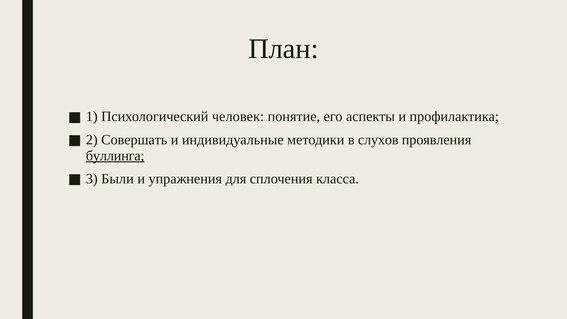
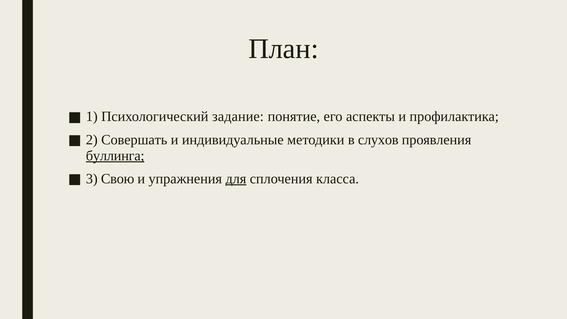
человек: человек -> задание (238, 117)
Были: Были -> Свою (118, 179)
для underline: none -> present (236, 179)
